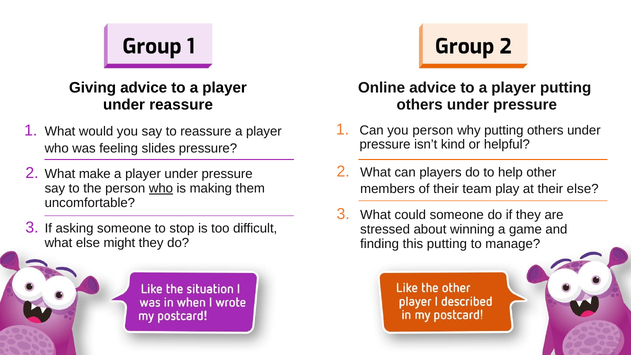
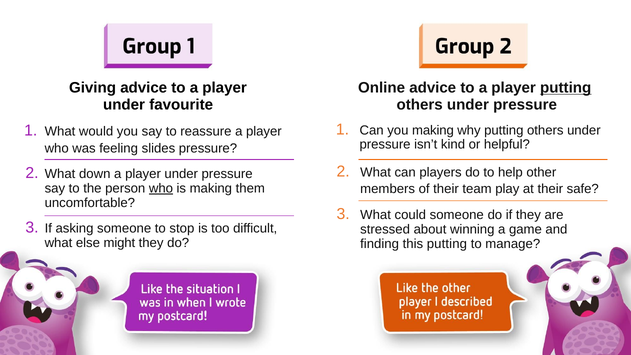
putting underline: none -> present (566, 88)
under reassure: reassure -> favourite (181, 105)
you person: person -> making (433, 130)
make: make -> down (95, 174)
their else: else -> safe (583, 189)
